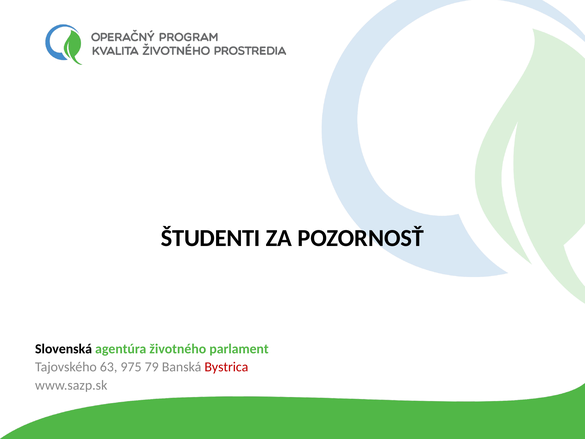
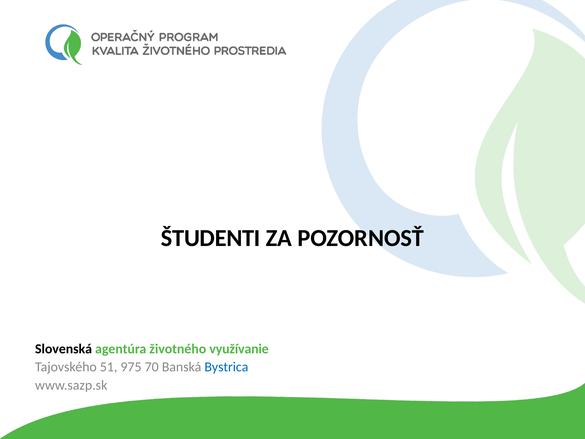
parlament: parlament -> využívanie (239, 349)
63: 63 -> 51 (109, 367)
79: 79 -> 70 (152, 367)
Bystrica colour: red -> blue (226, 367)
